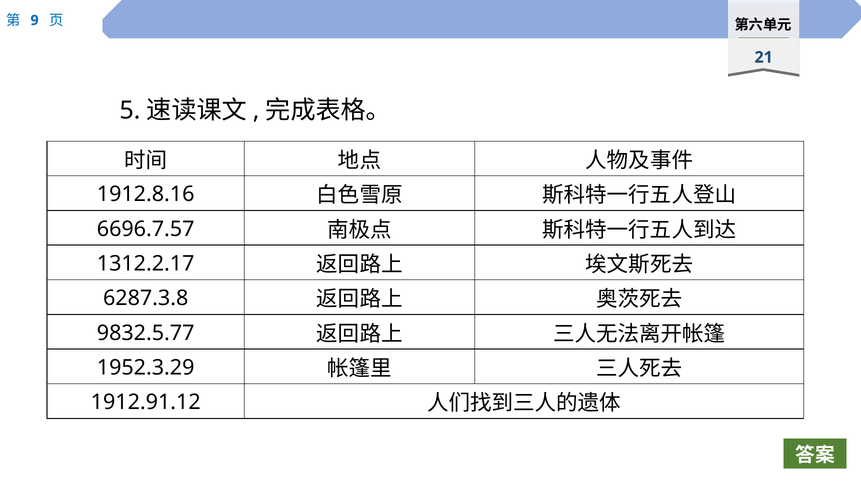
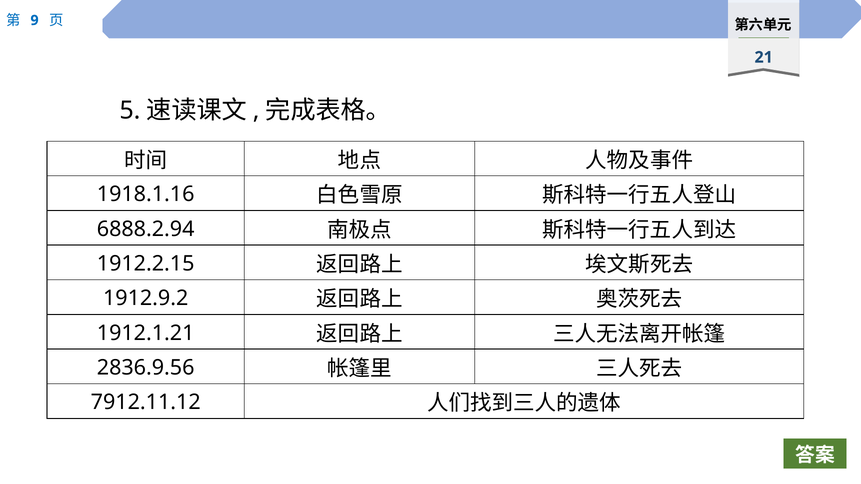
1912.8.16: 1912.8.16 -> 1918.1.16 (146, 194)
6696.7.57: 6696.7.57 -> 6888.2.94 (146, 229)
1312.2.17: 1312.2.17 -> 1912.2.15 (146, 264)
6287.3.8: 6287.3.8 -> 1912.9.2 (146, 299)
9832.5.77: 9832.5.77 -> 1912.1.21 (146, 333)
1952.3.29: 1952.3.29 -> 2836.9.56 (146, 368)
1912.91.12: 1912.91.12 -> 7912.11.12 (146, 403)
